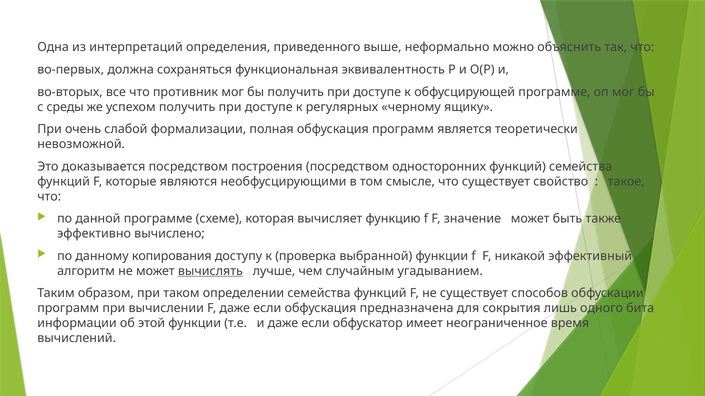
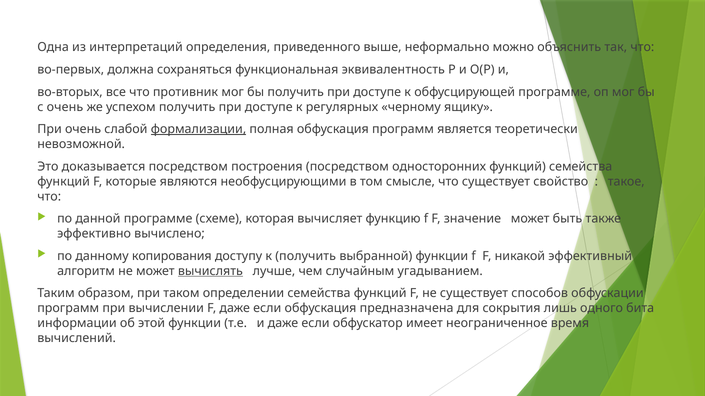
с среды: среды -> очень (65, 107)
формализации underline: none -> present (198, 129)
к проверка: проверка -> получить (306, 256)
